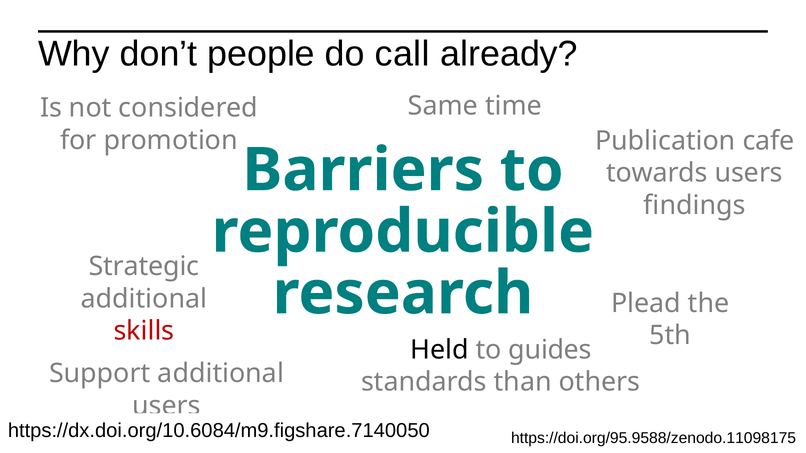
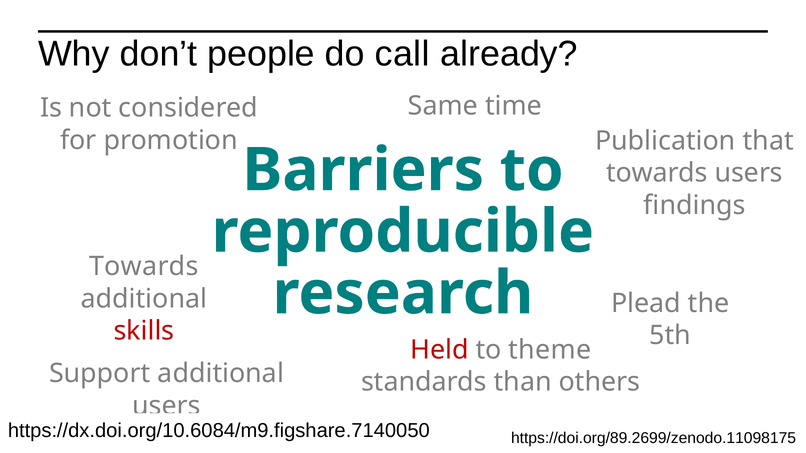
cafe: cafe -> that (768, 141)
Strategic: Strategic -> Towards (144, 267)
Held colour: black -> red (439, 350)
guides: guides -> theme (550, 350)
https://doi.org/95.9588/zenodo.11098175: https://doi.org/95.9588/zenodo.11098175 -> https://doi.org/89.2699/zenodo.11098175 (654, 439)
